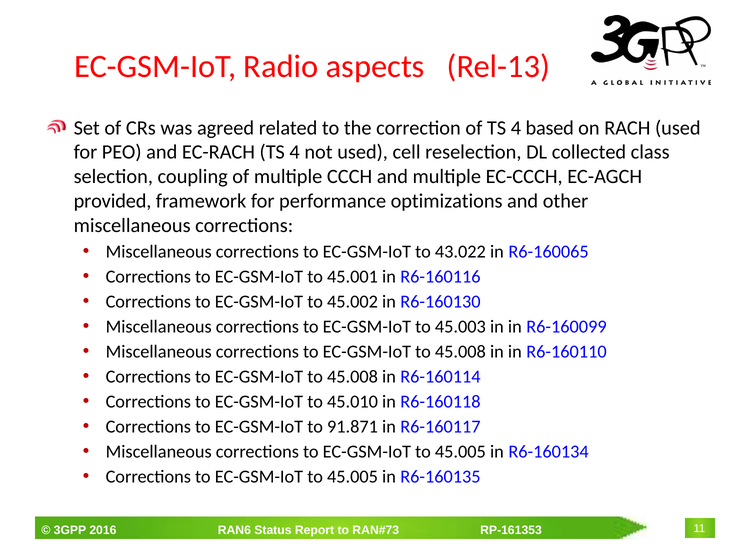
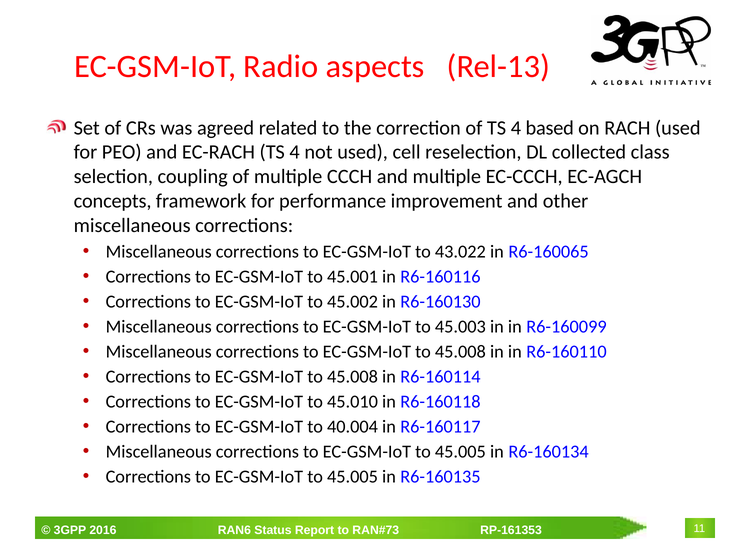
provided: provided -> concepts (113, 201)
optimizations: optimizations -> improvement (447, 201)
91.871: 91.871 -> 40.004 (352, 427)
